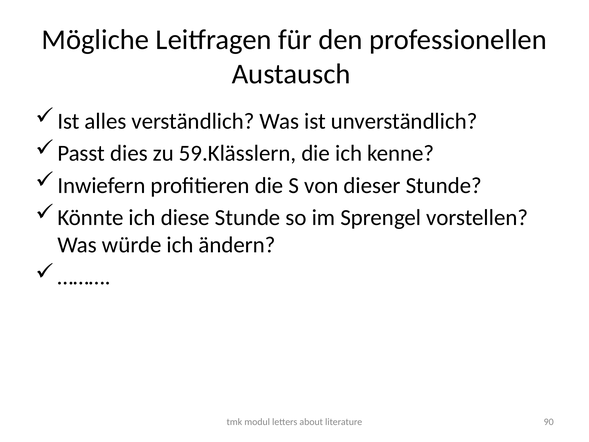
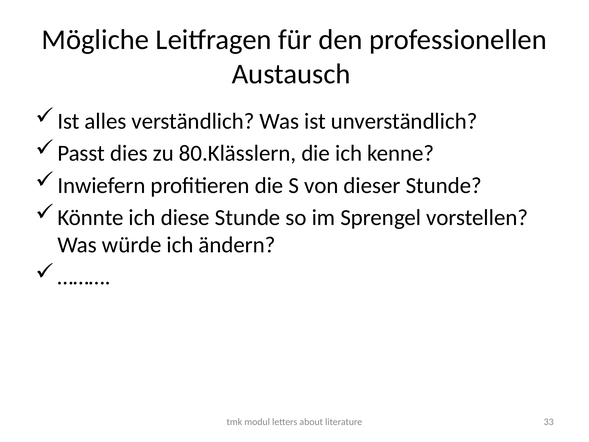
59.Klässlern: 59.Klässlern -> 80.Klässlern (238, 153)
90: 90 -> 33 (549, 422)
